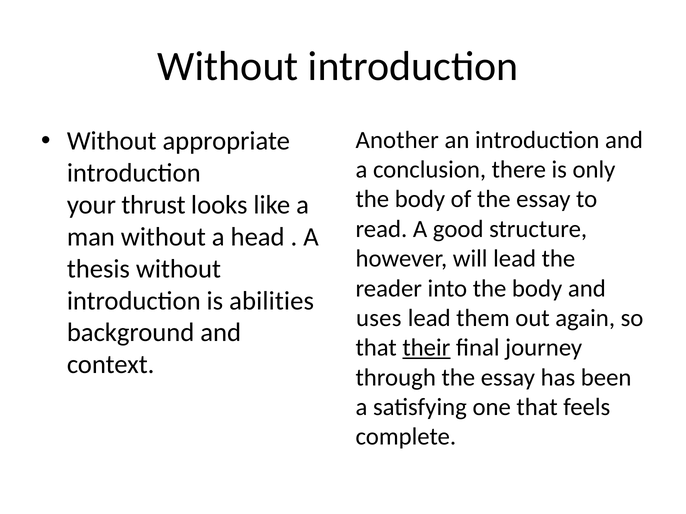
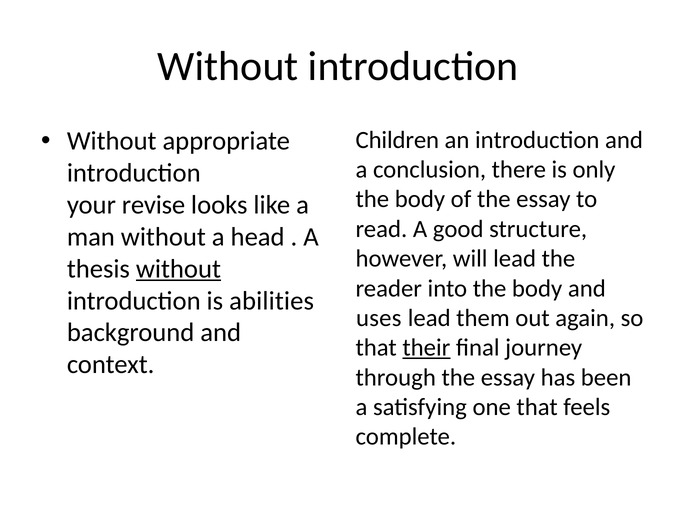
Another: Another -> Children (397, 140)
thrust: thrust -> revise (154, 205)
without underline: none -> present (178, 269)
